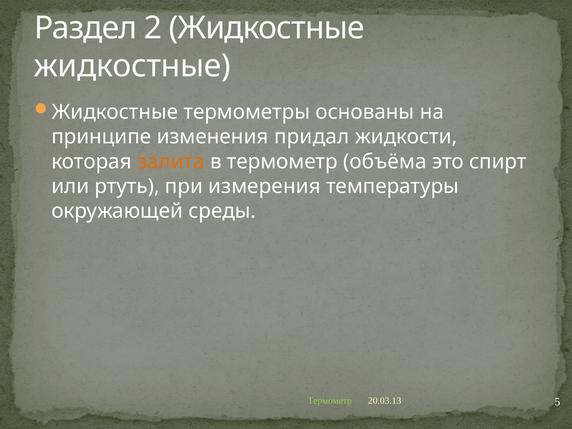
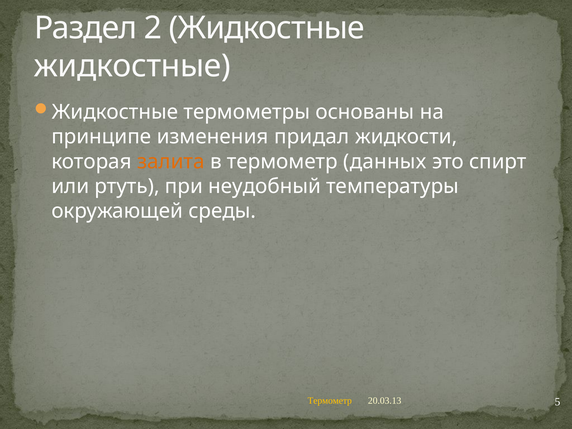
объёма: объёма -> данных (385, 162)
измерения: измерения -> неудобный (265, 186)
Термометр colour: light green -> yellow (330, 401)
